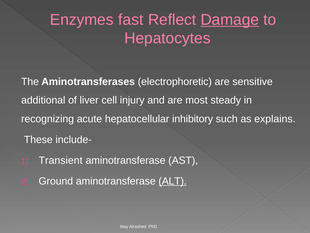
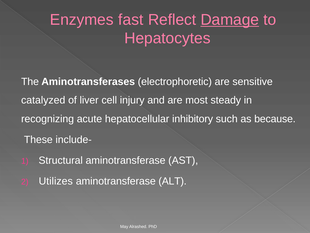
additional: additional -> catalyzed (43, 100)
explains: explains -> because (275, 119)
Transient: Transient -> Structural (61, 160)
Ground: Ground -> Utilizes (56, 181)
ALT underline: present -> none (173, 181)
